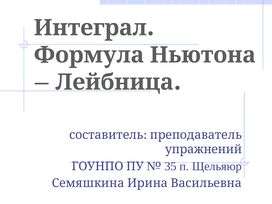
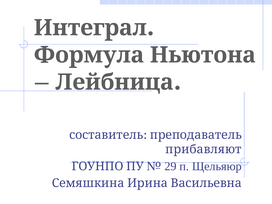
упражнений: упражнений -> прибавляют (203, 149)
35: 35 -> 29 (170, 166)
